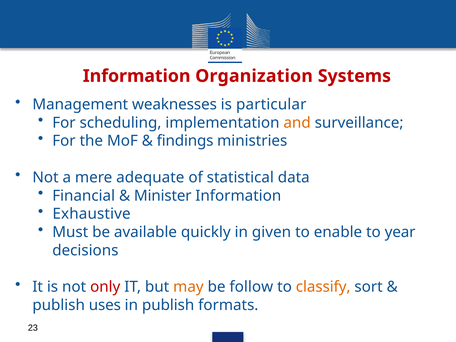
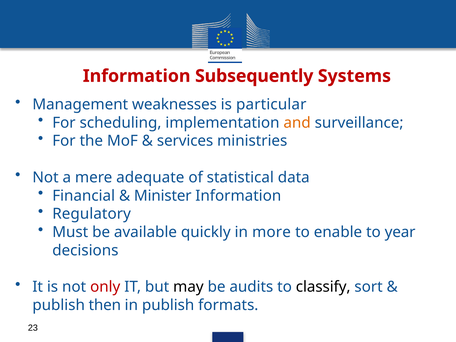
Organization: Organization -> Subsequently (254, 76)
findings: findings -> services (185, 141)
Exhaustive: Exhaustive -> Regulatory (92, 214)
given: given -> more (271, 232)
may colour: orange -> black (188, 287)
follow: follow -> audits (251, 287)
classify colour: orange -> black (323, 287)
uses: uses -> then (105, 305)
